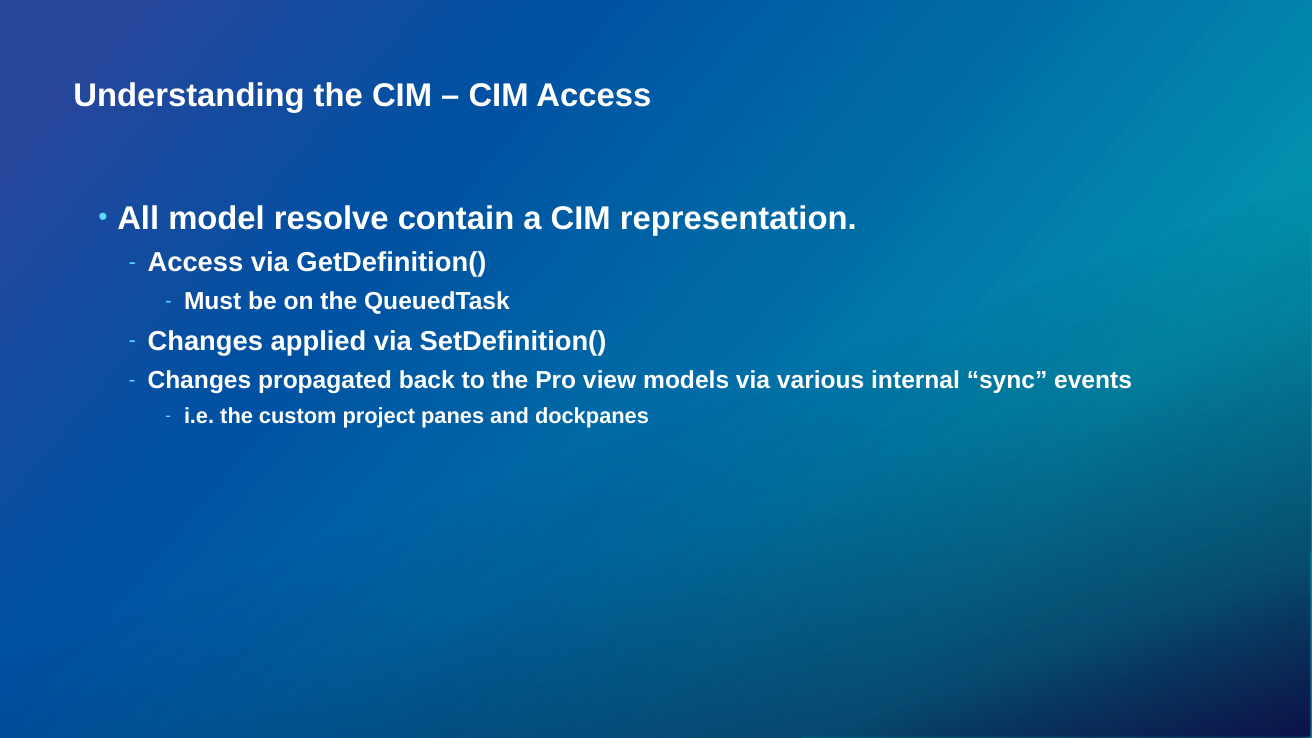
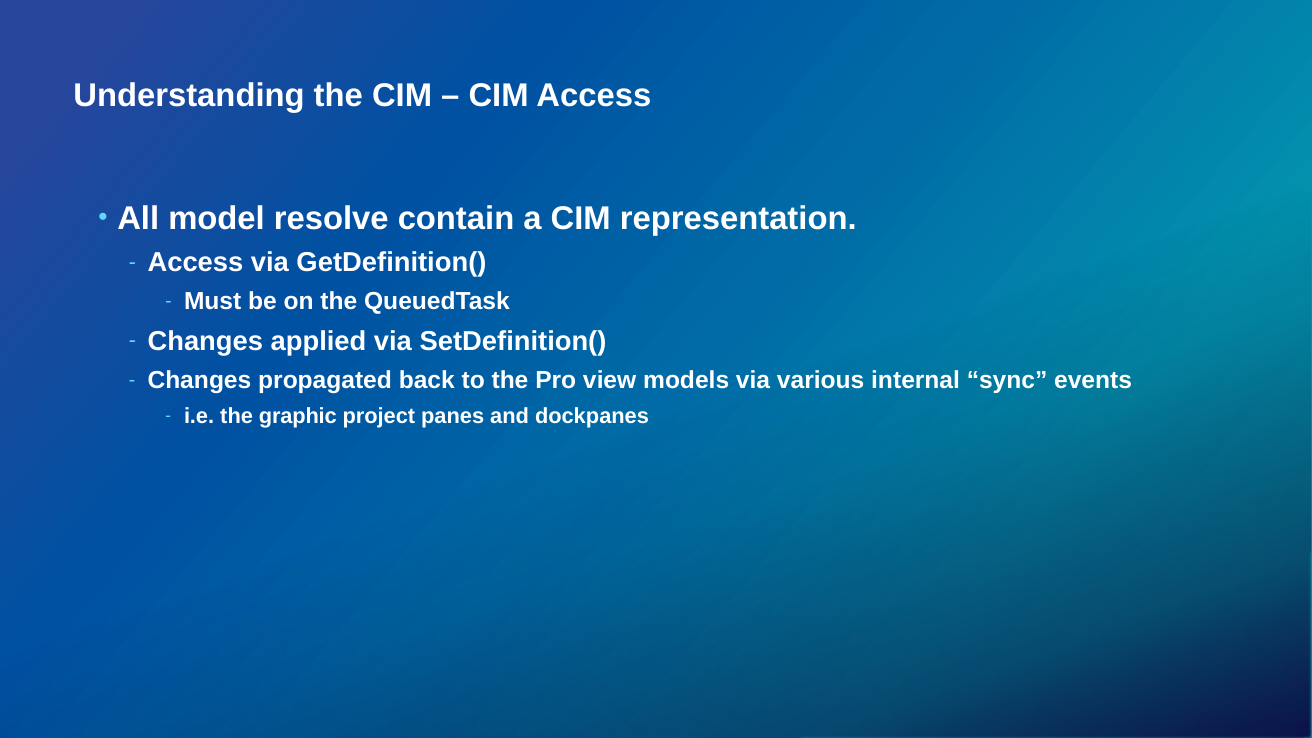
custom: custom -> graphic (298, 417)
